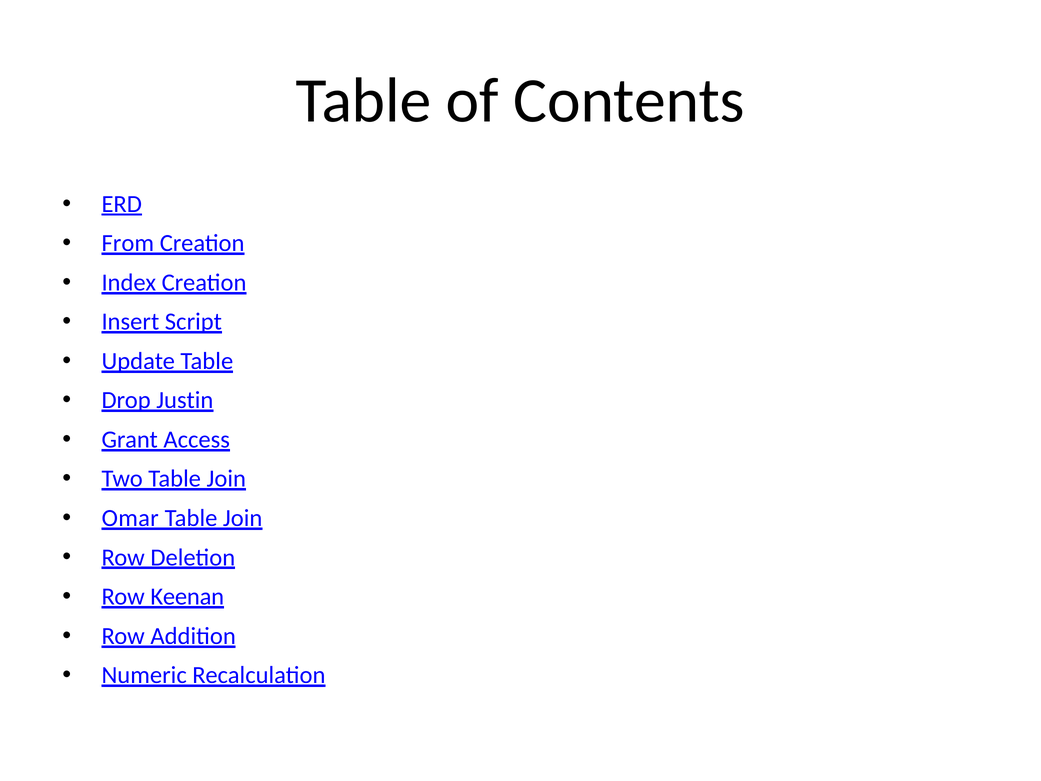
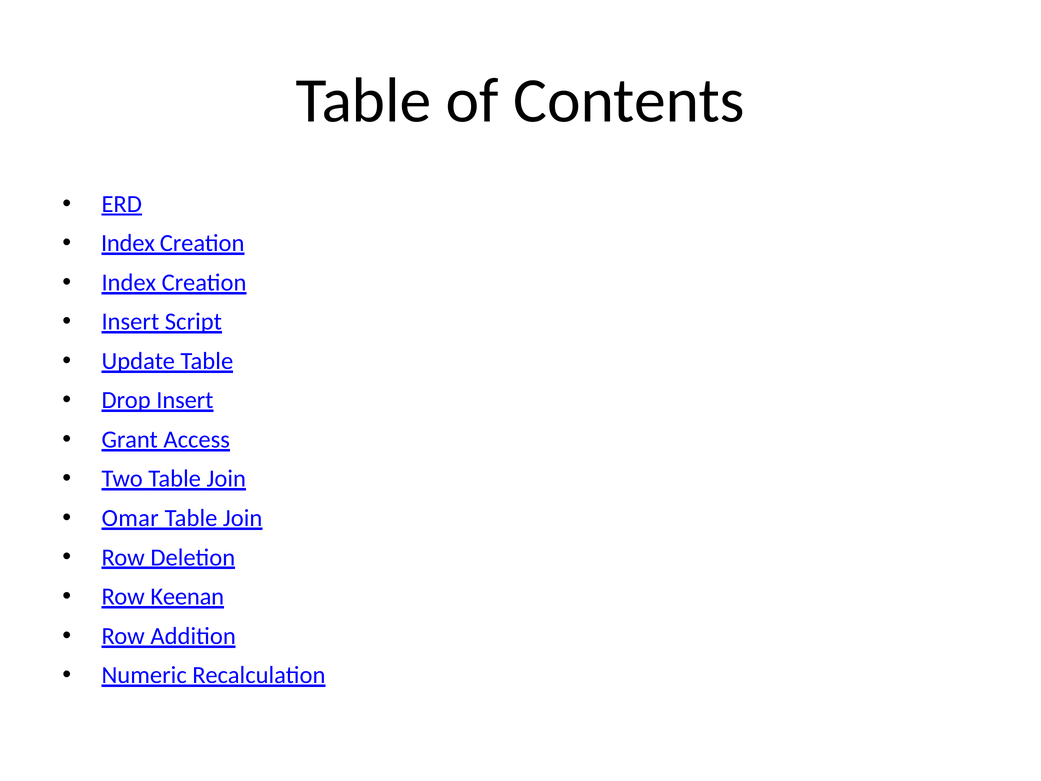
From: From -> Index (128, 243)
Drop Justin: Justin -> Insert (185, 400)
